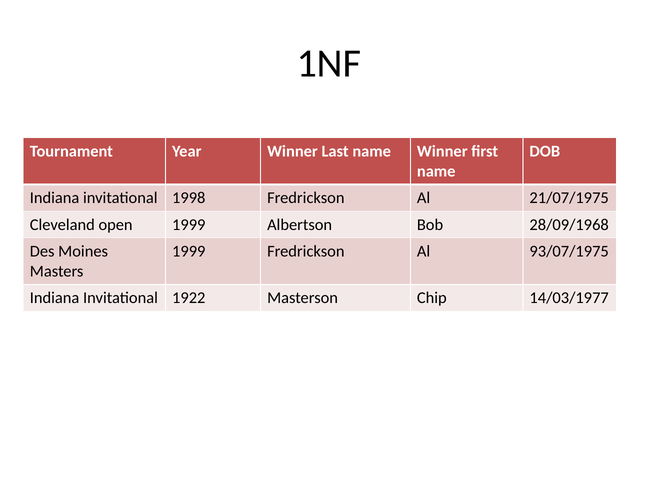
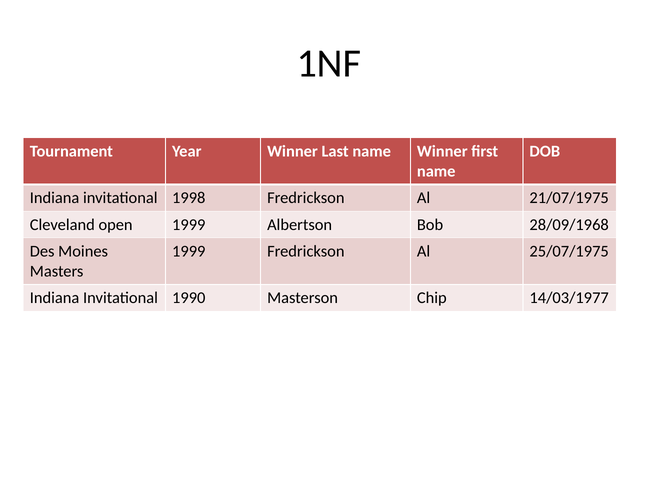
93/07/1975: 93/07/1975 -> 25/07/1975 (569, 252)
1922: 1922 -> 1990 (189, 298)
